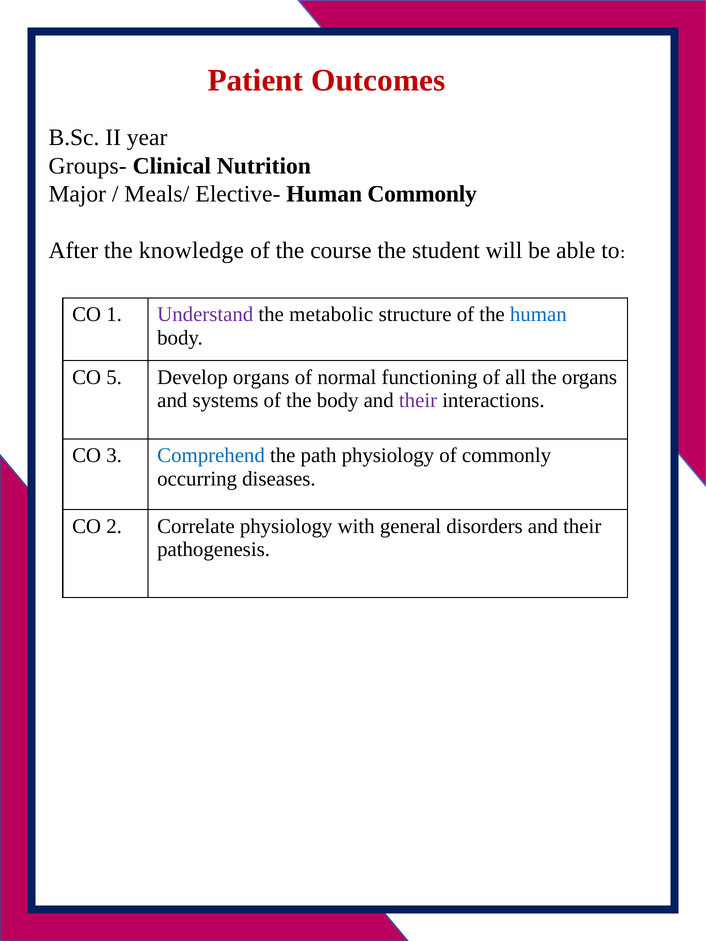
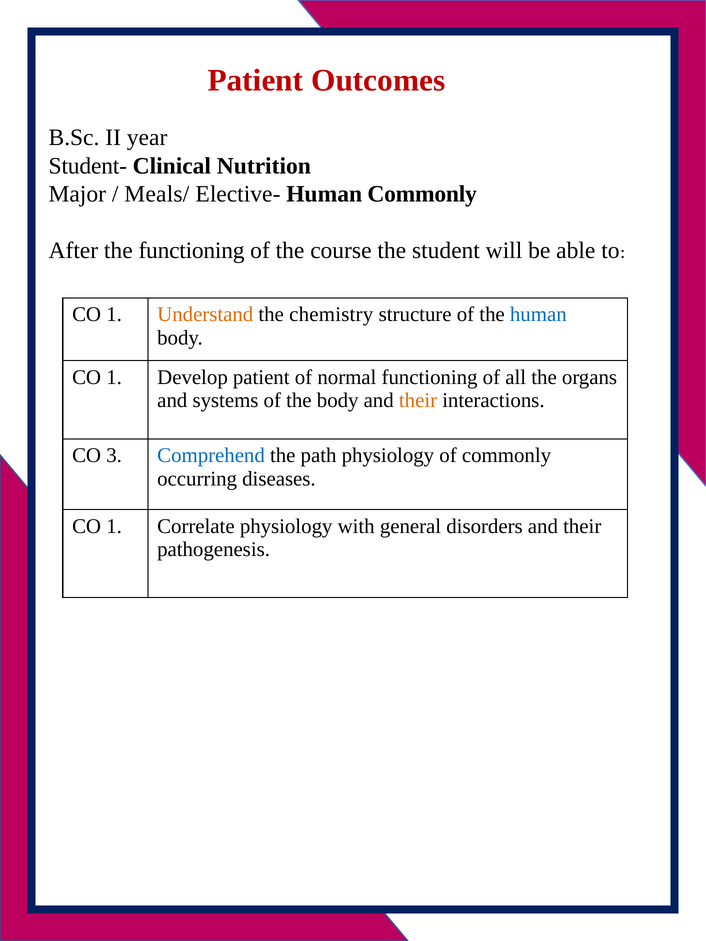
Groups-: Groups- -> Student- (88, 166)
the knowledge: knowledge -> functioning (192, 251)
Understand colour: purple -> orange (205, 315)
metabolic: metabolic -> chemistry (331, 315)
5: 5 -> 1 (114, 377)
Develop organs: organs -> patient (261, 377)
their colour: purple -> orange (418, 401)
2: 2 -> 1 (114, 526)
